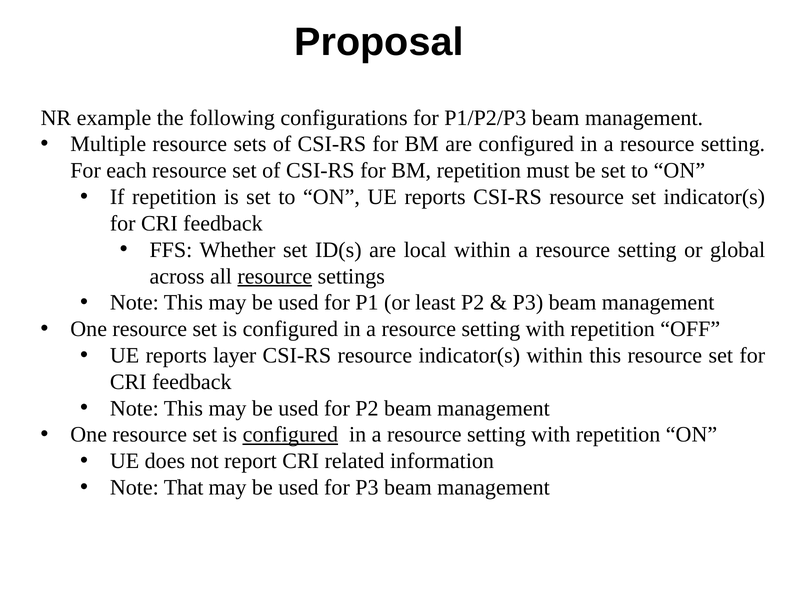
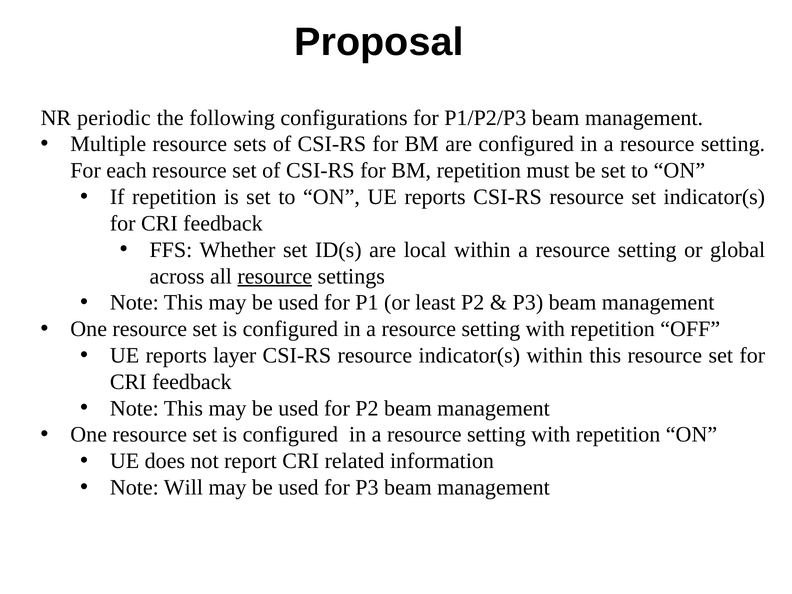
example: example -> periodic (114, 118)
configured underline: present -> none (290, 435)
That: That -> Will (183, 488)
